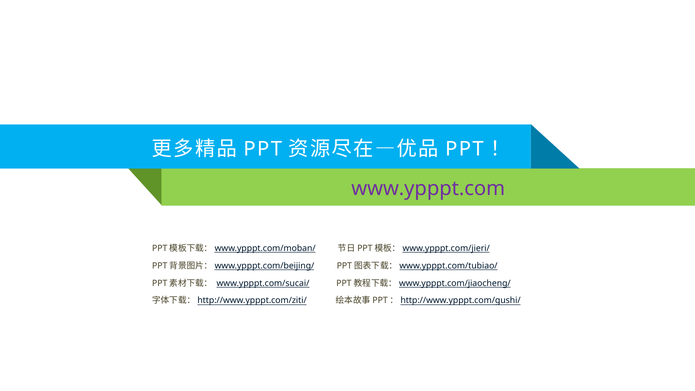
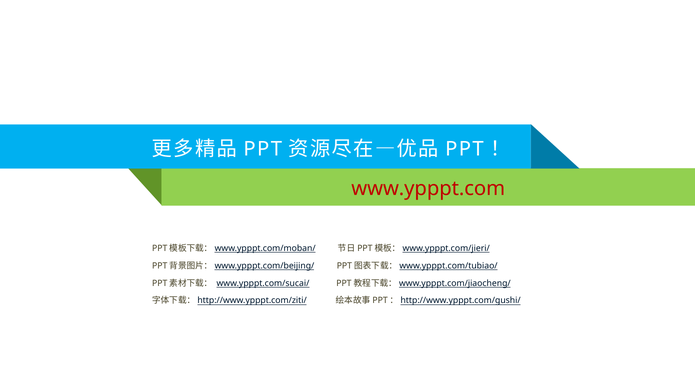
www.ypppt.com colour: purple -> red (428, 188)
